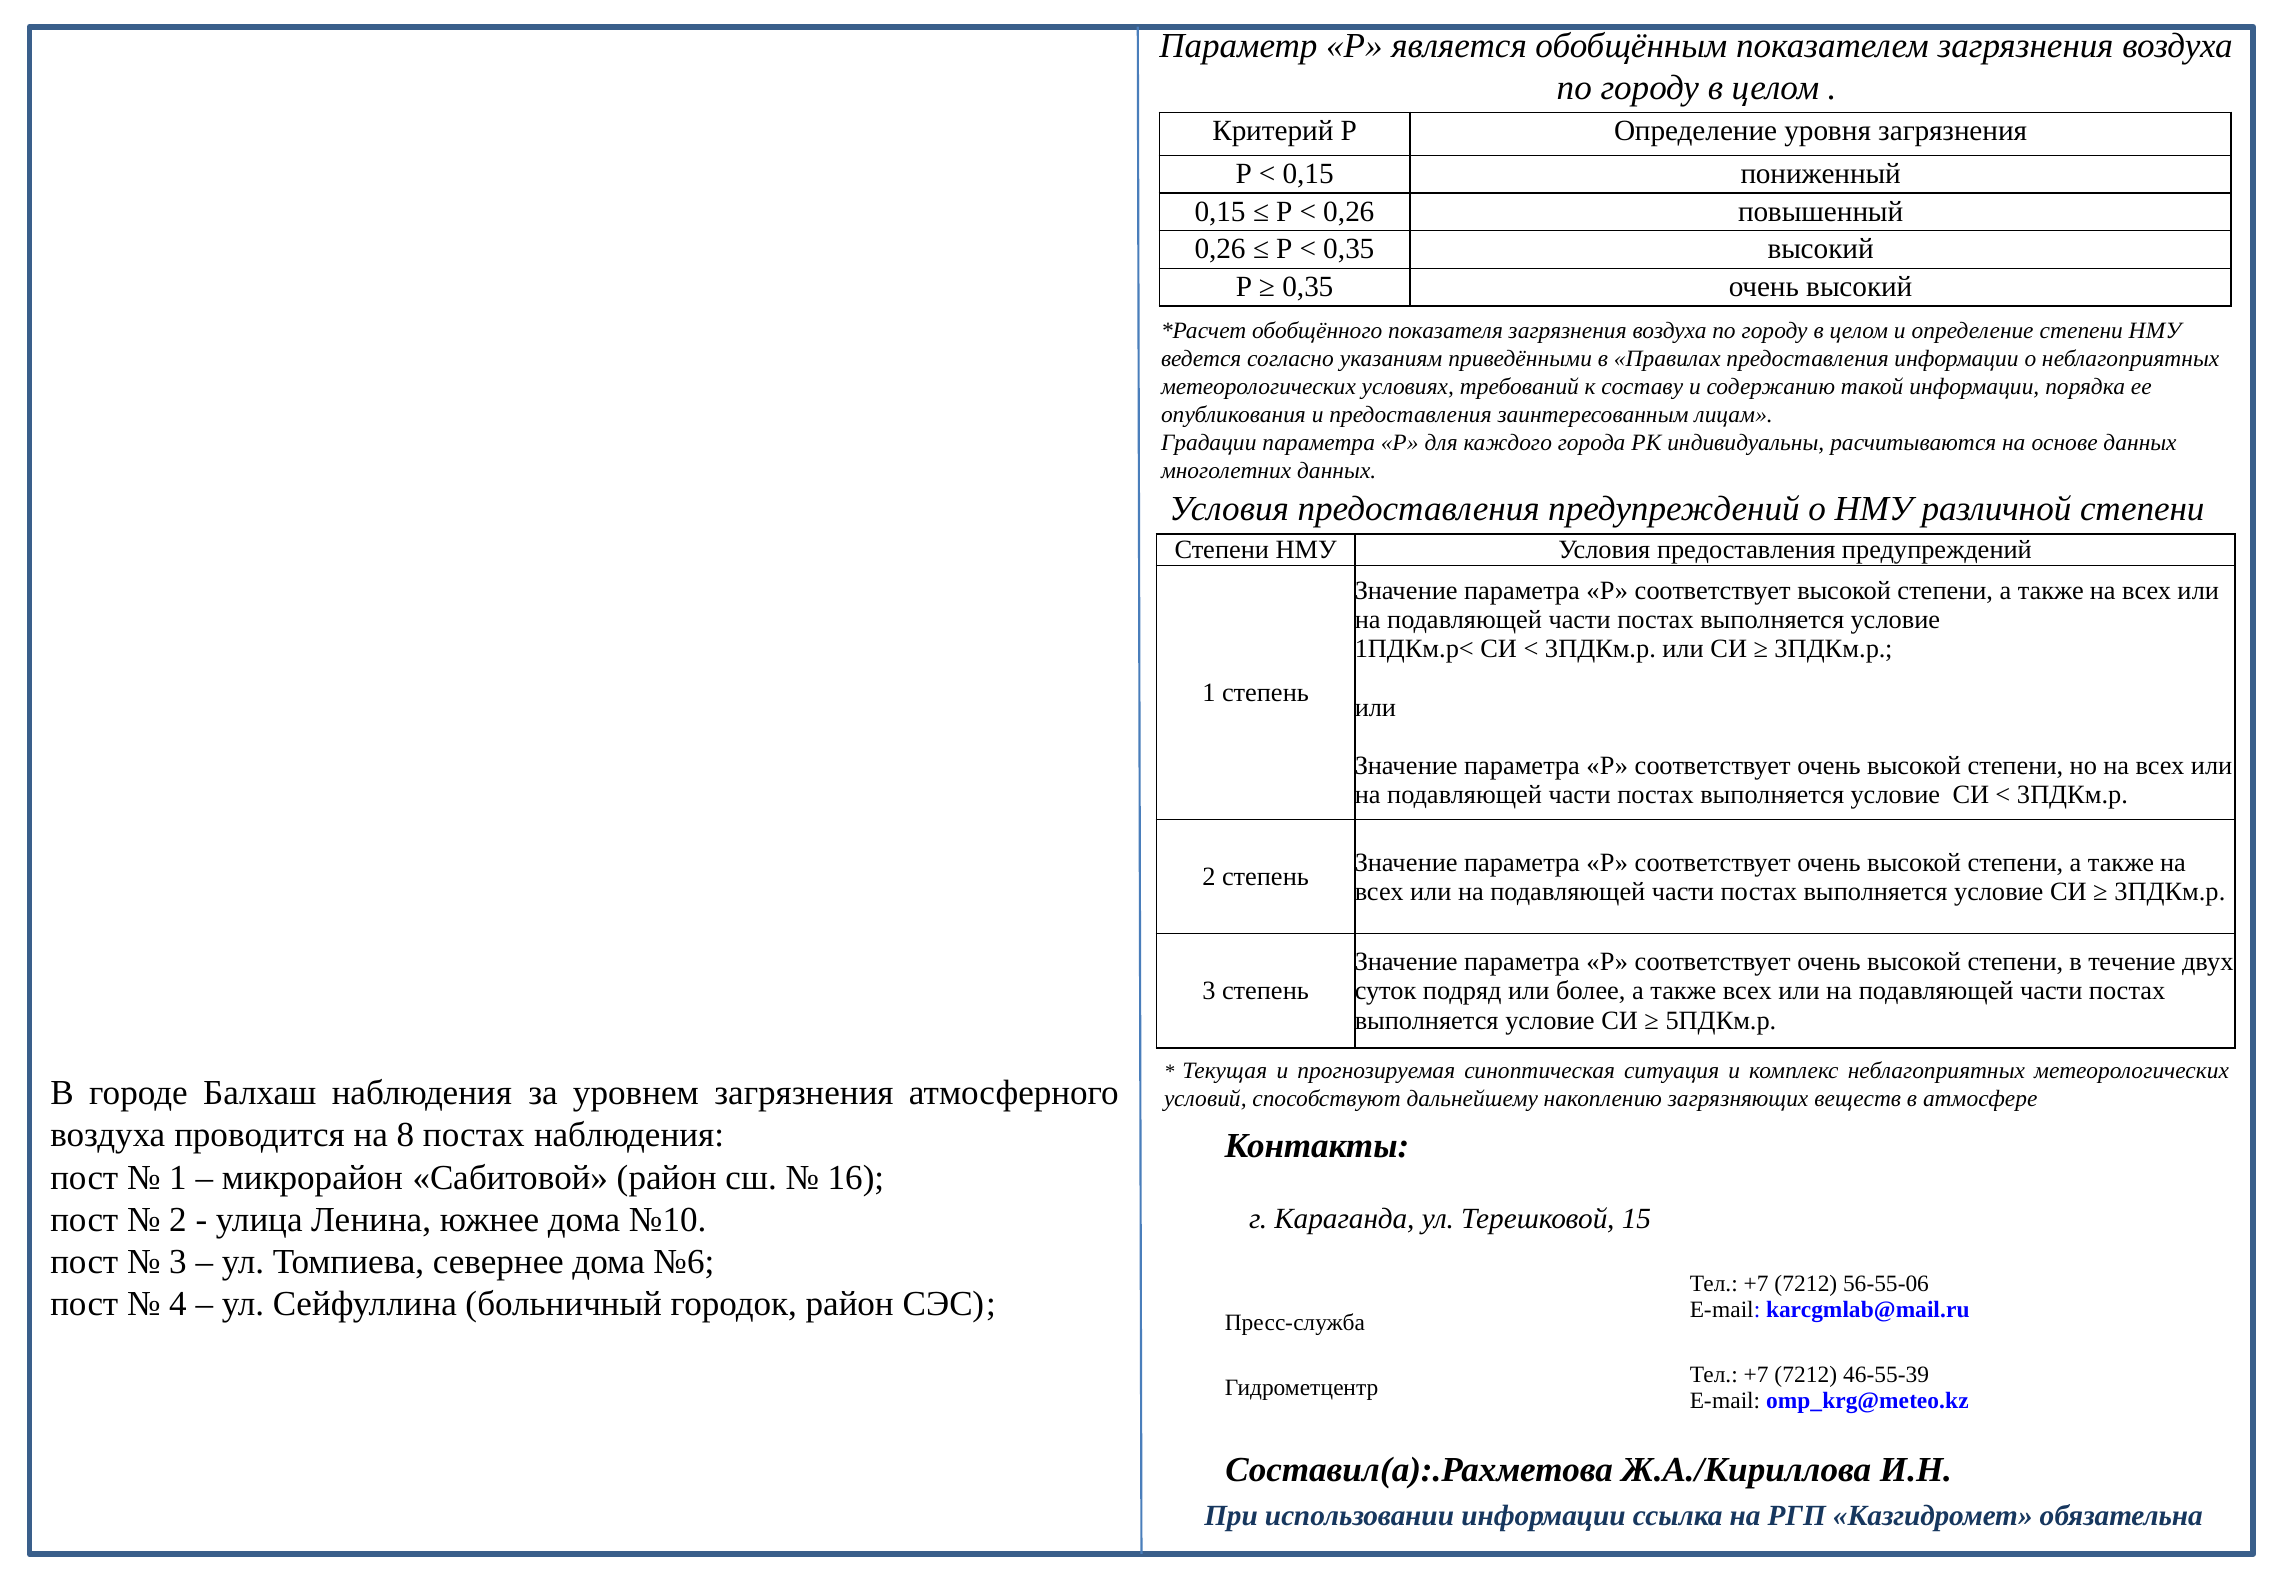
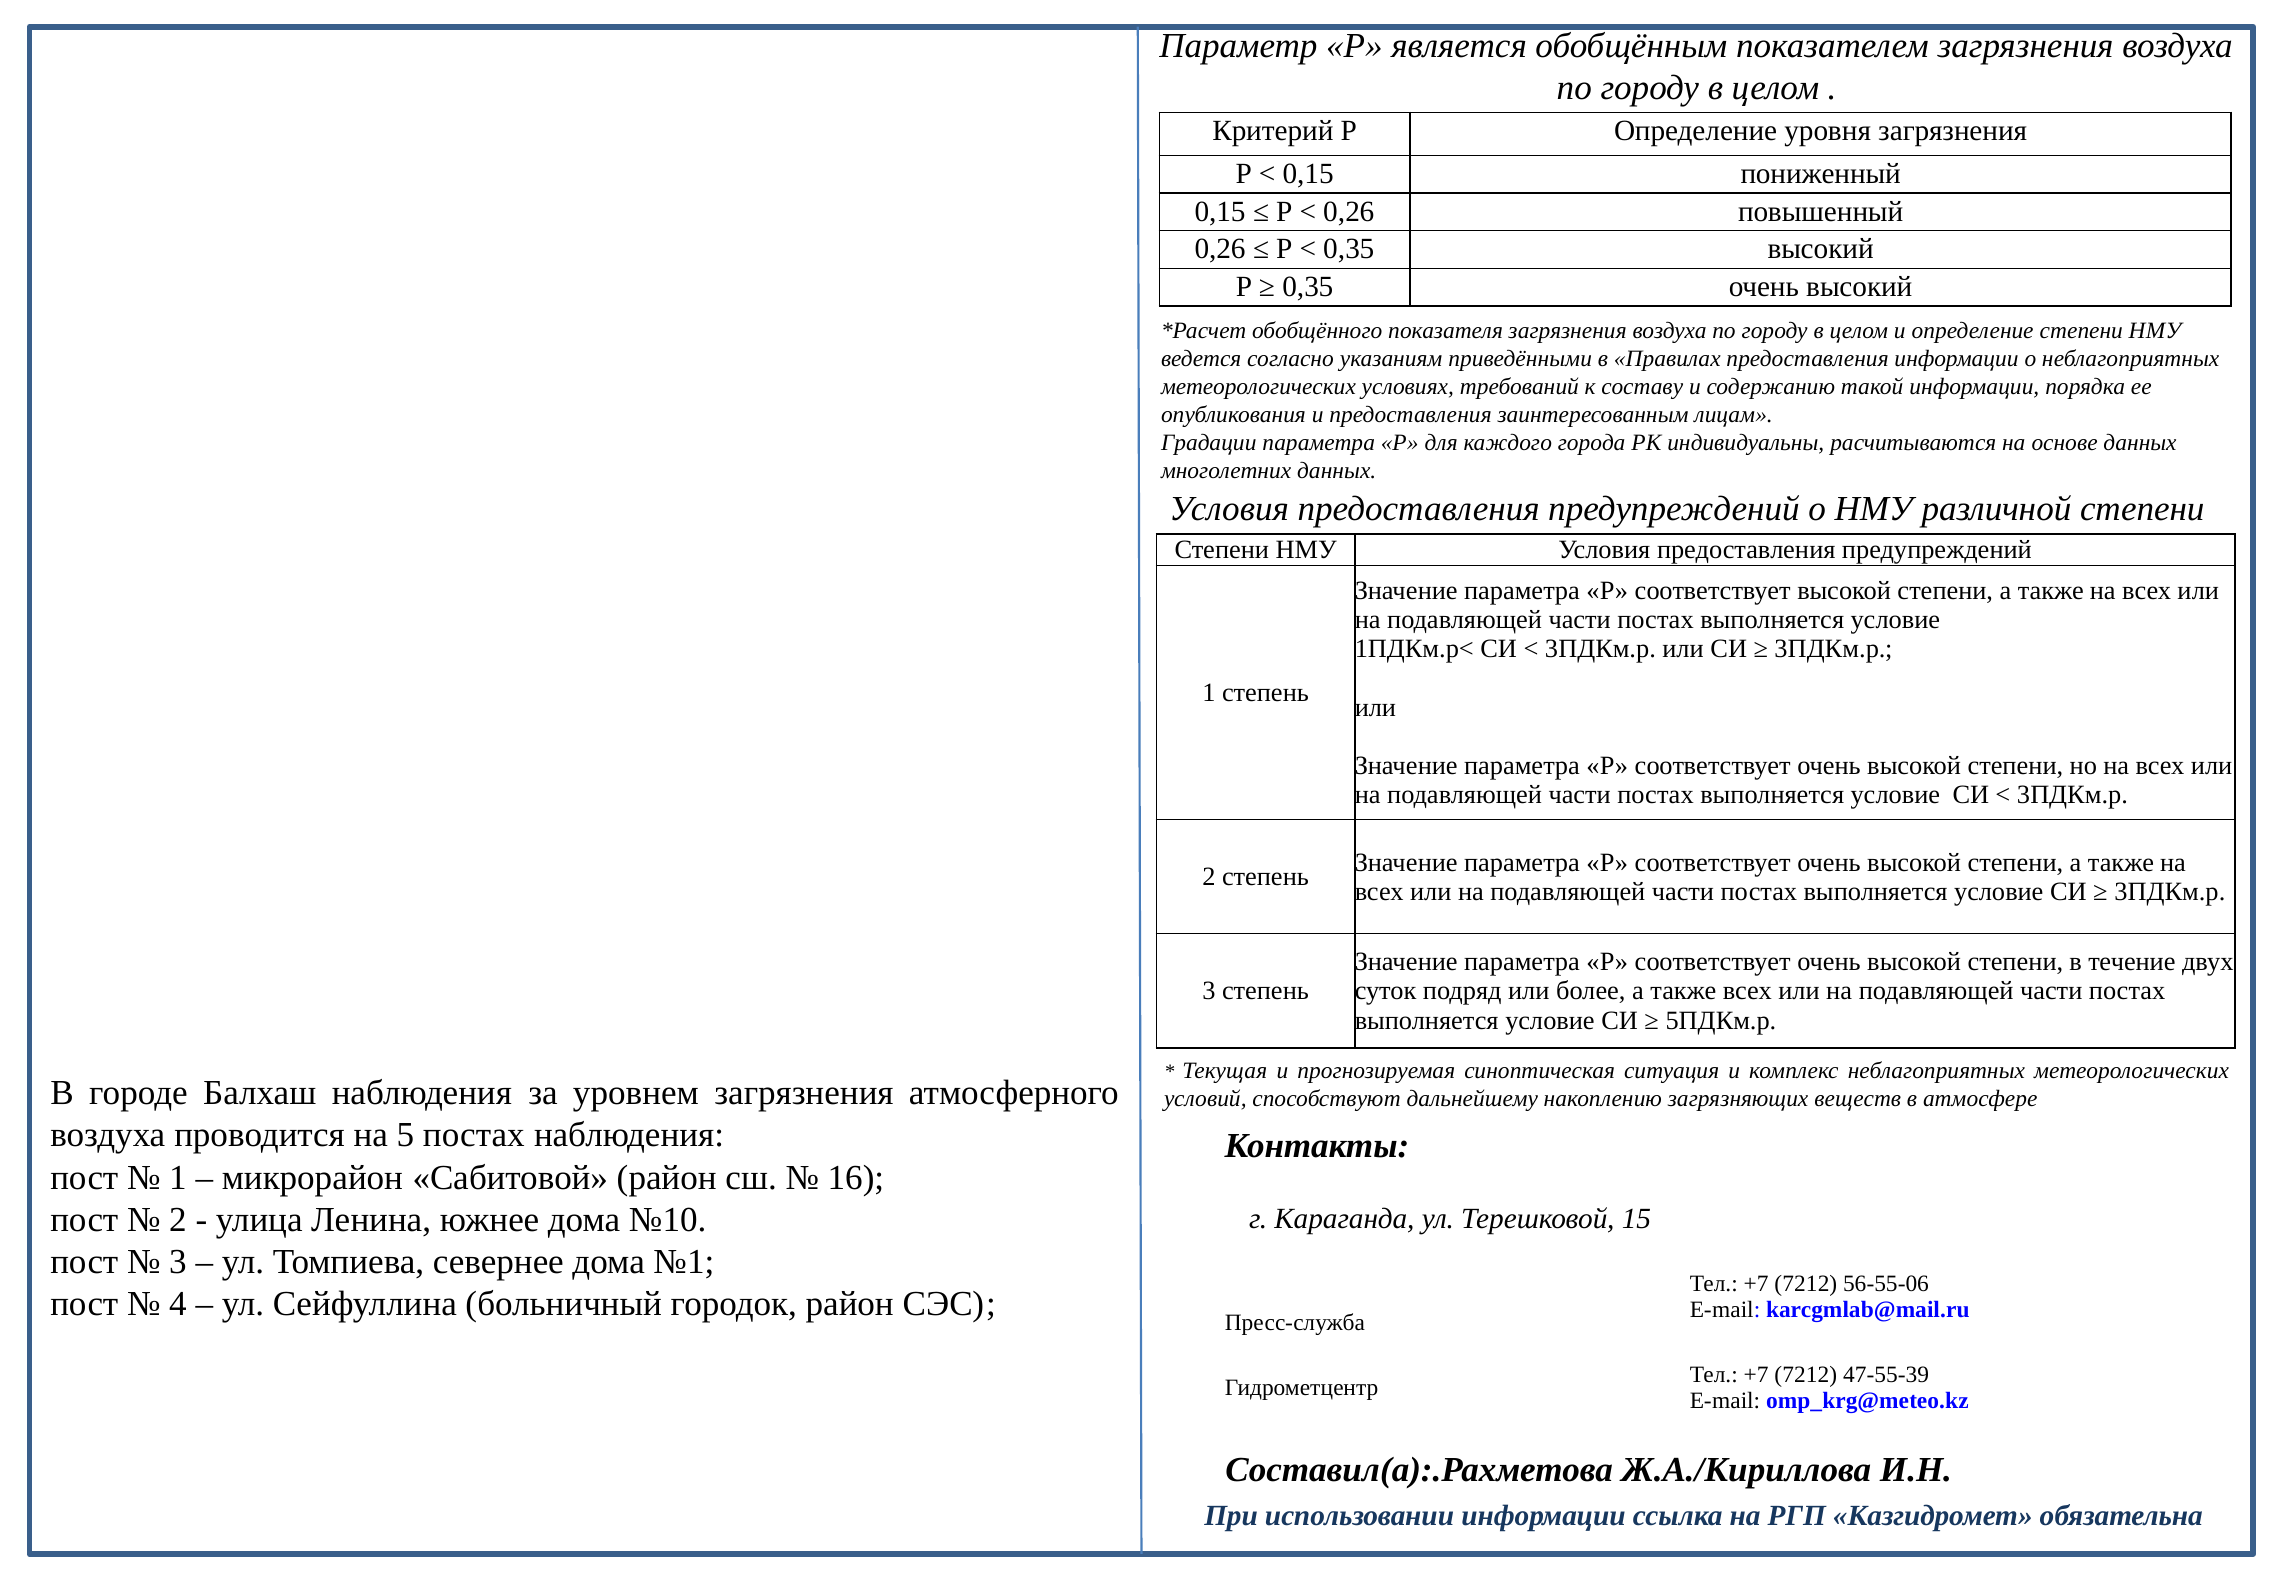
8: 8 -> 5 (405, 1135)
№6: №6 -> №1 (684, 1261)
46-55-39: 46-55-39 -> 47-55-39 (1886, 1375)
